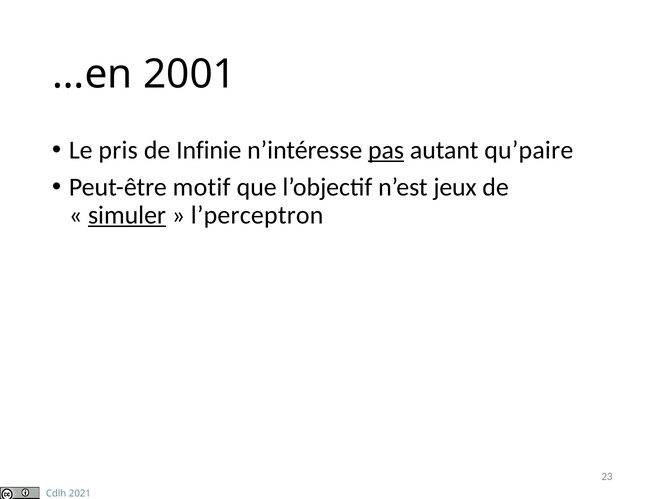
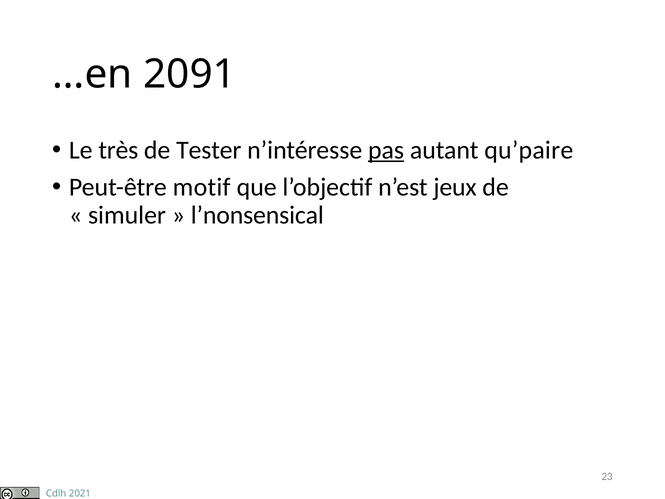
2001: 2001 -> 2091 (190, 74)
pris: pris -> très (118, 150)
Infinie: Infinie -> Tester (209, 150)
simuler underline: present -> none (127, 215)
l’perceptron: l’perceptron -> l’nonsensical (257, 215)
